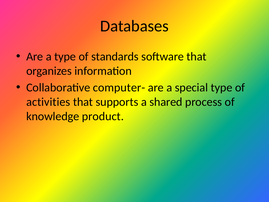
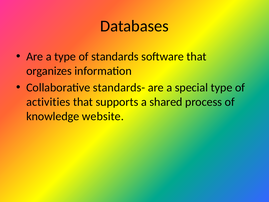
computer-: computer- -> standards- (119, 88)
product: product -> website (103, 116)
